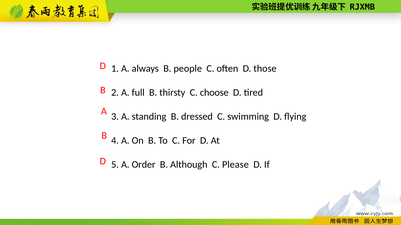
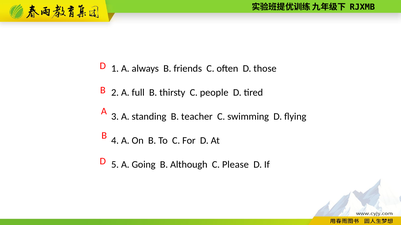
people: people -> friends (188, 69)
choose: choose -> people (214, 93)
dressed: dressed -> teacher (197, 117)
Order: Order -> Going (144, 165)
